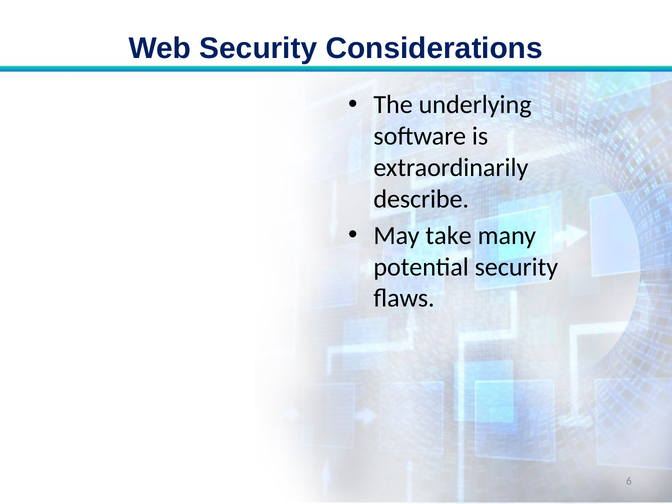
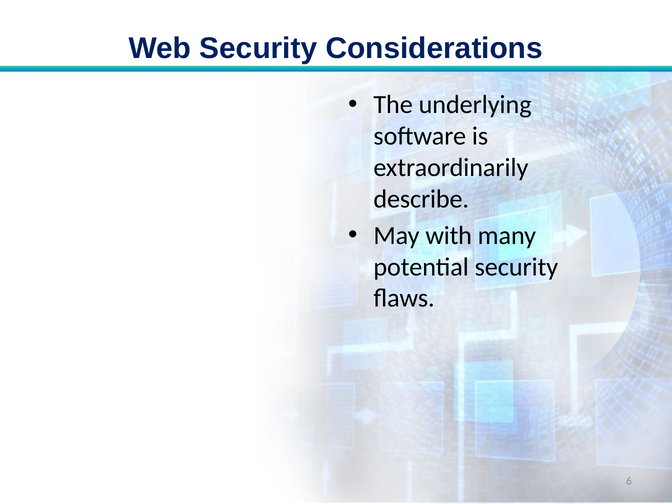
take: take -> with (449, 236)
